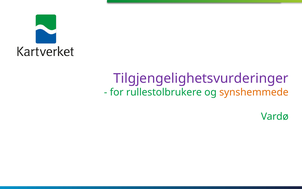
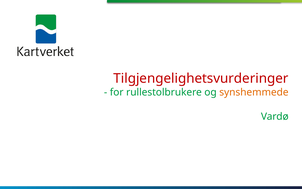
Tilgjengelighetsvurderinger colour: purple -> red (201, 78)
